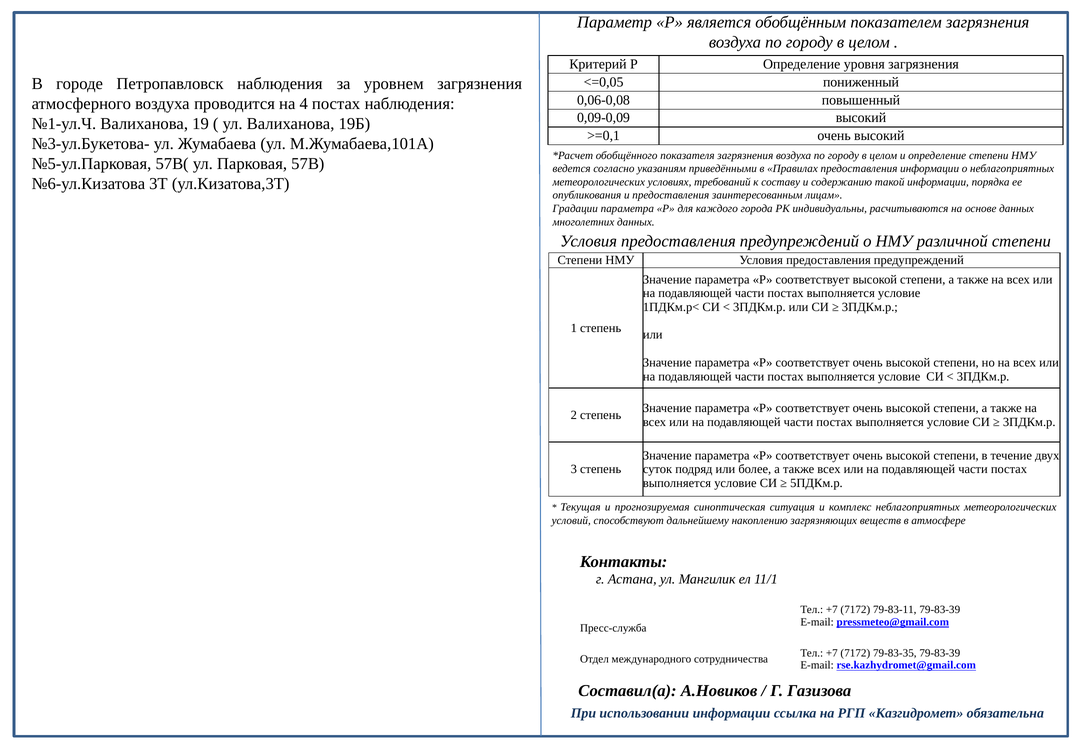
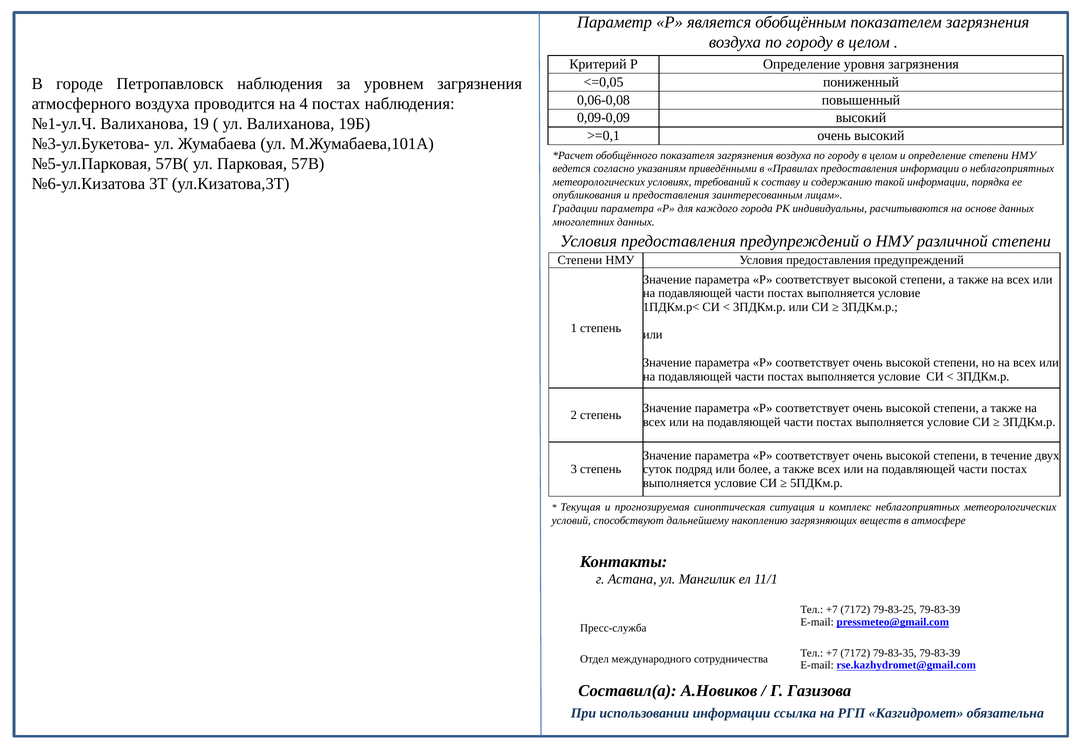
79-83-11: 79-83-11 -> 79-83-25 (895, 610)
